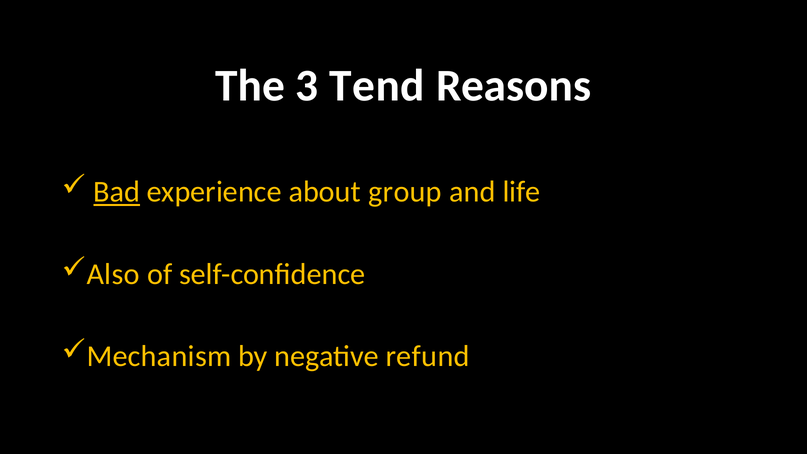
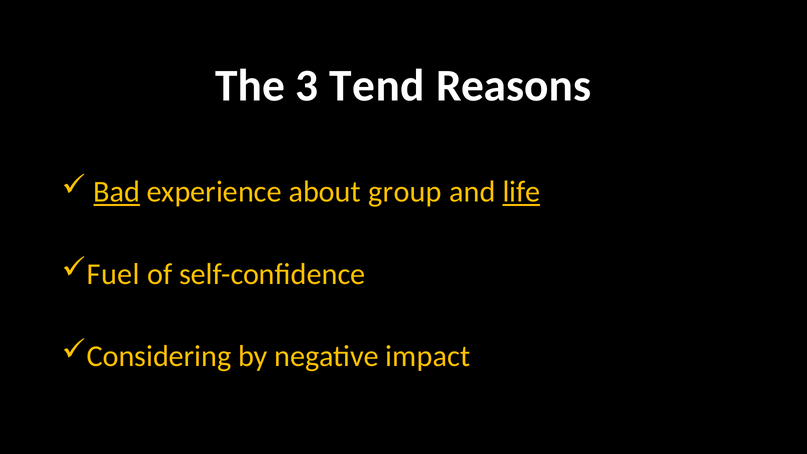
life underline: none -> present (521, 192)
Also: Also -> Fuel (113, 274)
Mechanism: Mechanism -> Considering (159, 356)
refund: refund -> impact (428, 356)
